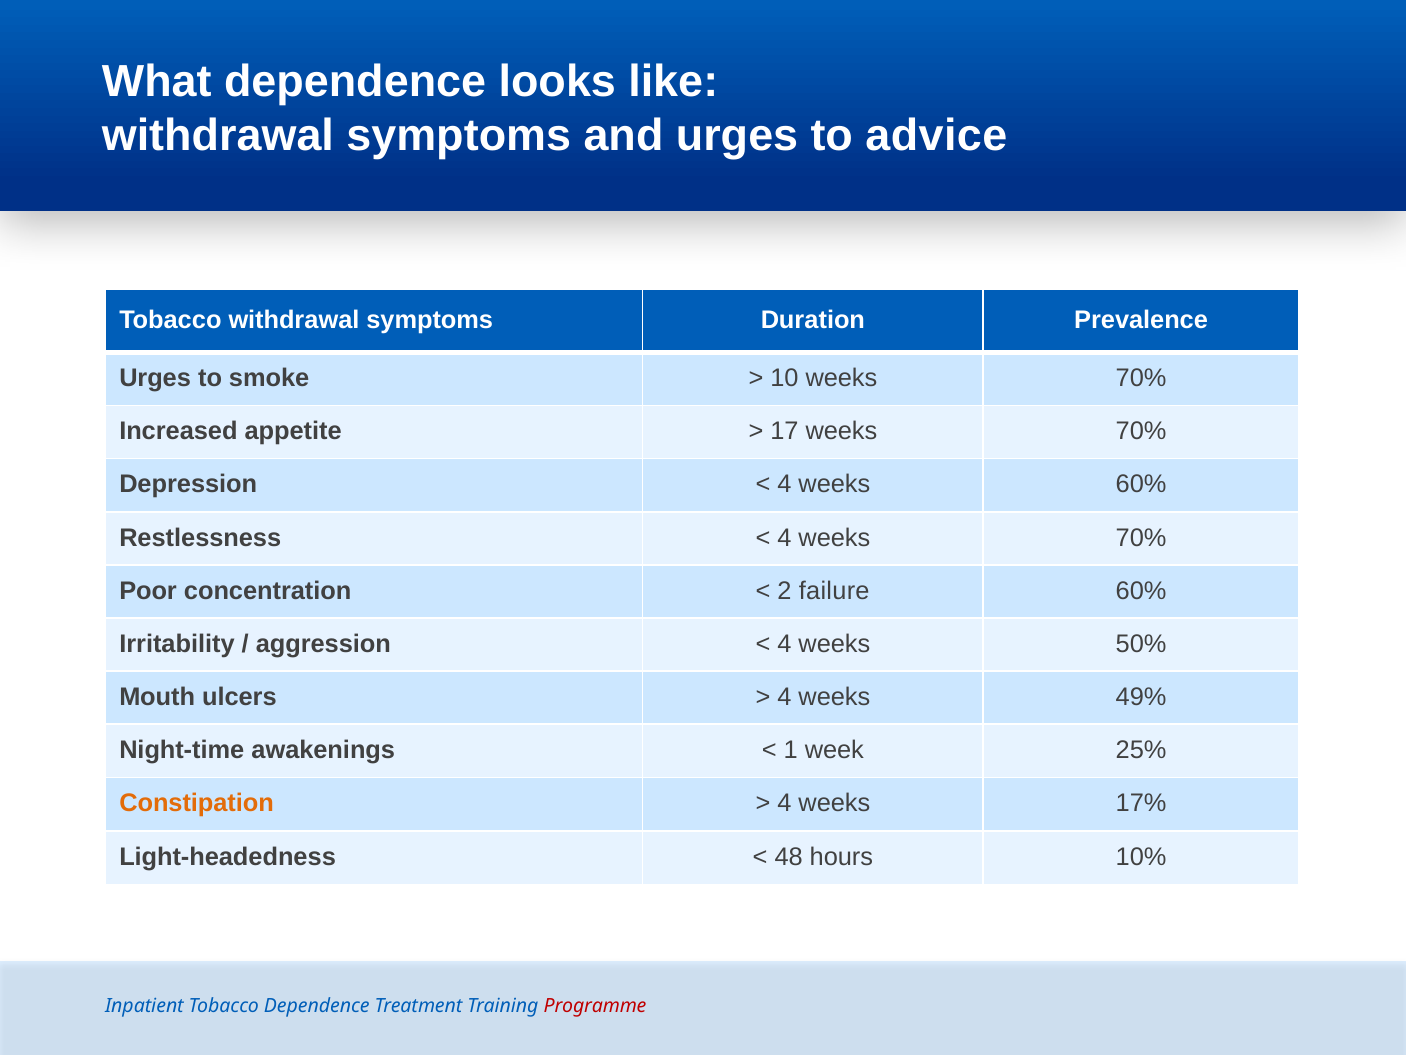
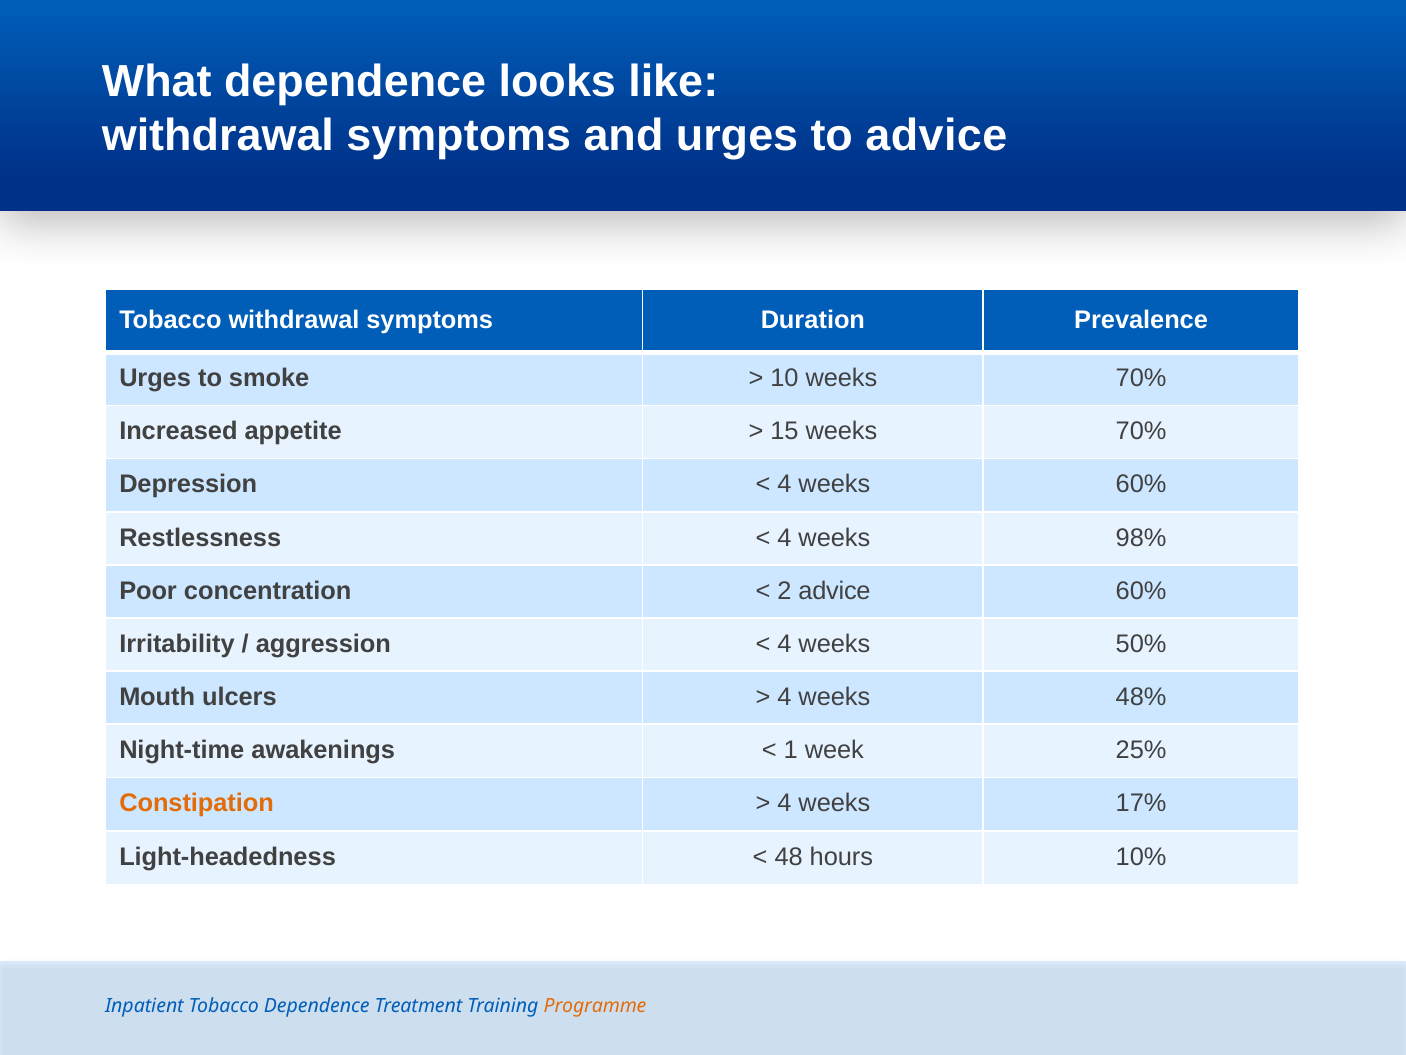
17: 17 -> 15 (784, 431)
4 weeks 70%: 70% -> 98% (1141, 538)
2 failure: failure -> advice (835, 591)
49%: 49% -> 48% (1141, 697)
Programme colour: red -> orange (595, 1006)
